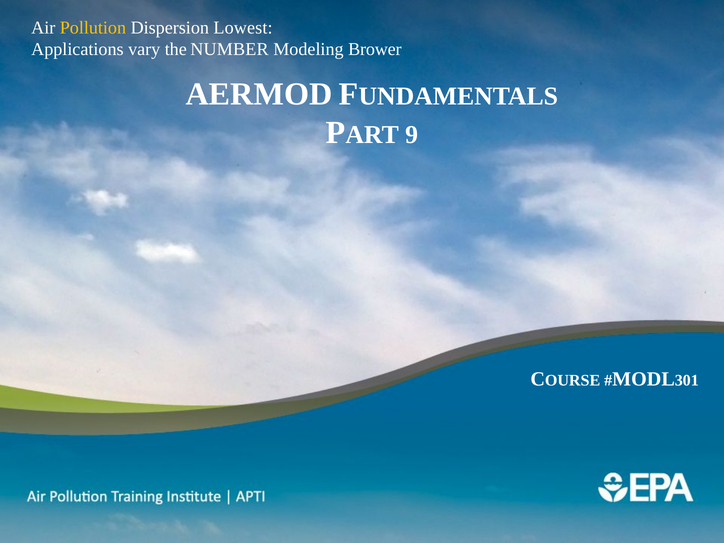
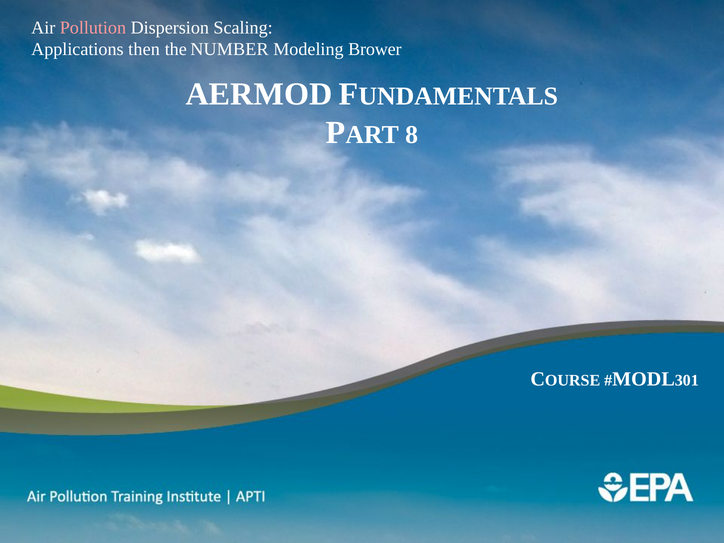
Pollution colour: yellow -> pink (93, 28)
Lowest: Lowest -> Scaling (243, 28)
vary: vary -> then (144, 49)
9: 9 -> 8 (412, 135)
